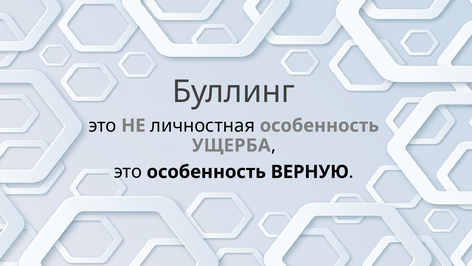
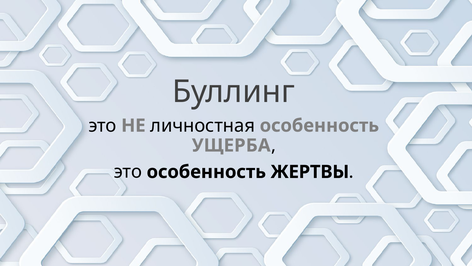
ВЕРНУЮ: ВЕРНУЮ -> ЖЕРТВЫ (310, 172)
